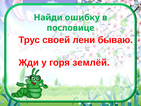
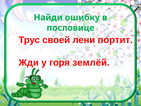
бываю: бываю -> портит (115, 40)
